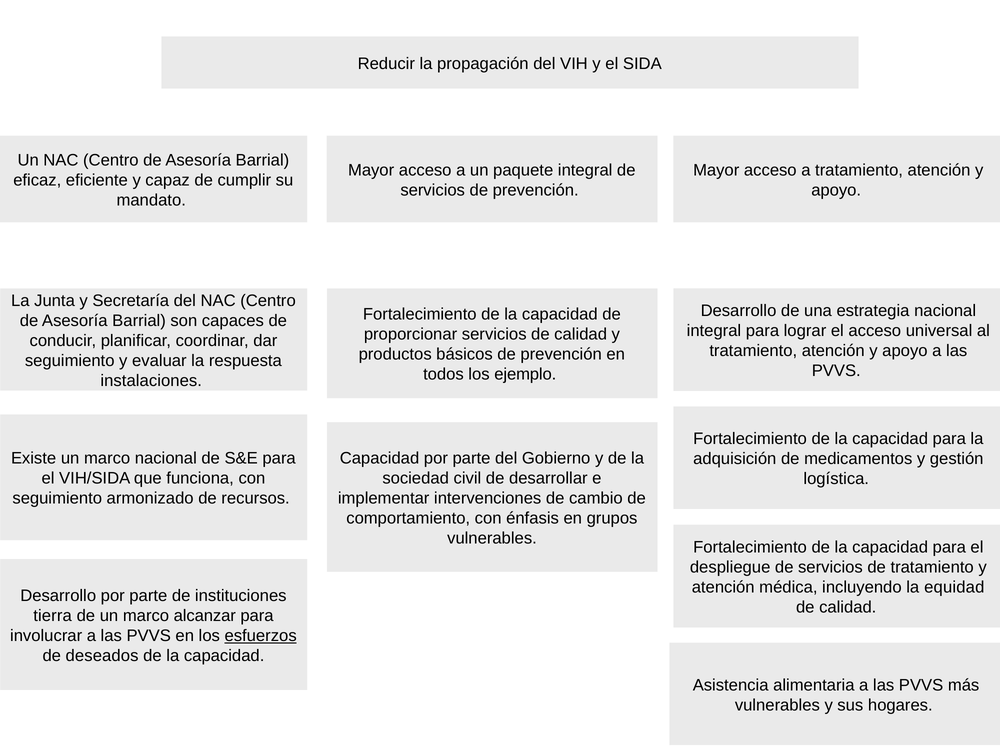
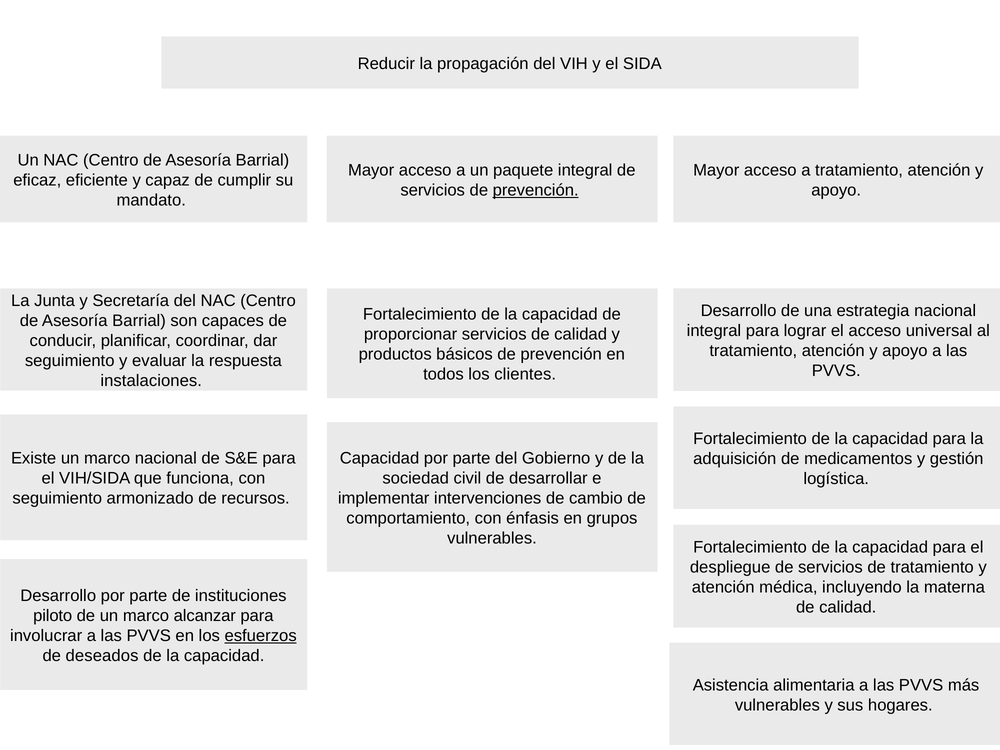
prevención underline: none -> present (536, 190)
ejemplo: ejemplo -> clientes (525, 374)
equidad: equidad -> materna (954, 587)
tierra: tierra -> piloto (53, 616)
